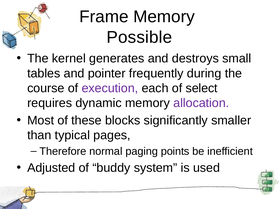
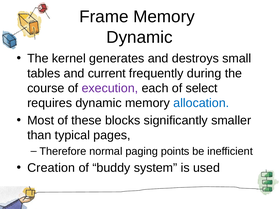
Possible: Possible -> Dynamic (139, 37)
pointer: pointer -> current (107, 73)
allocation colour: purple -> blue (201, 103)
Adjusted: Adjusted -> Creation (51, 168)
